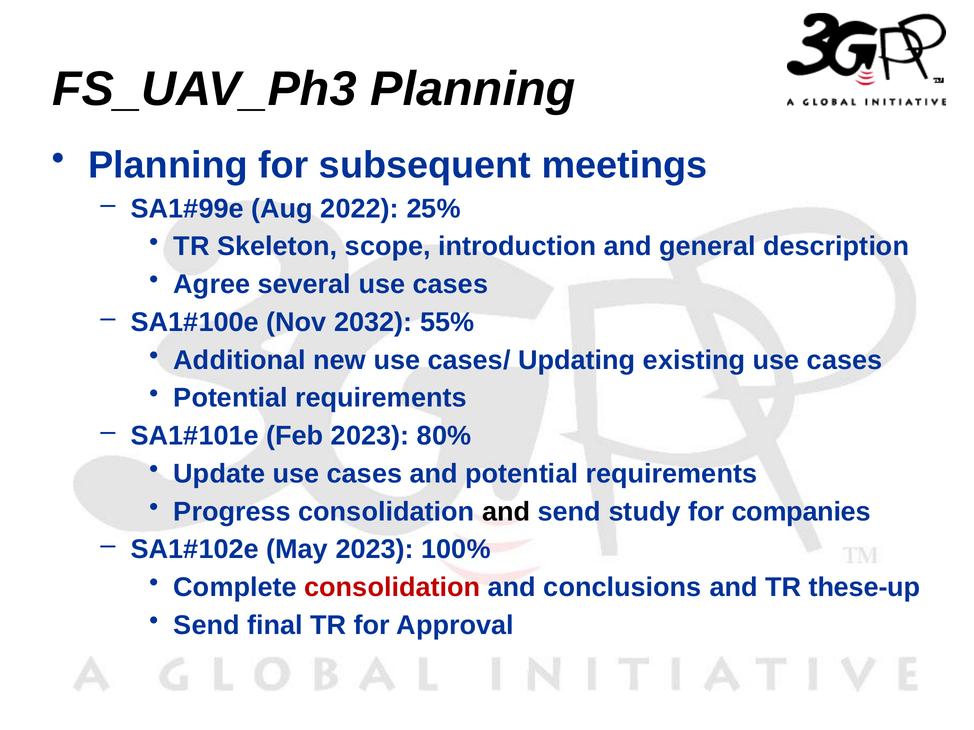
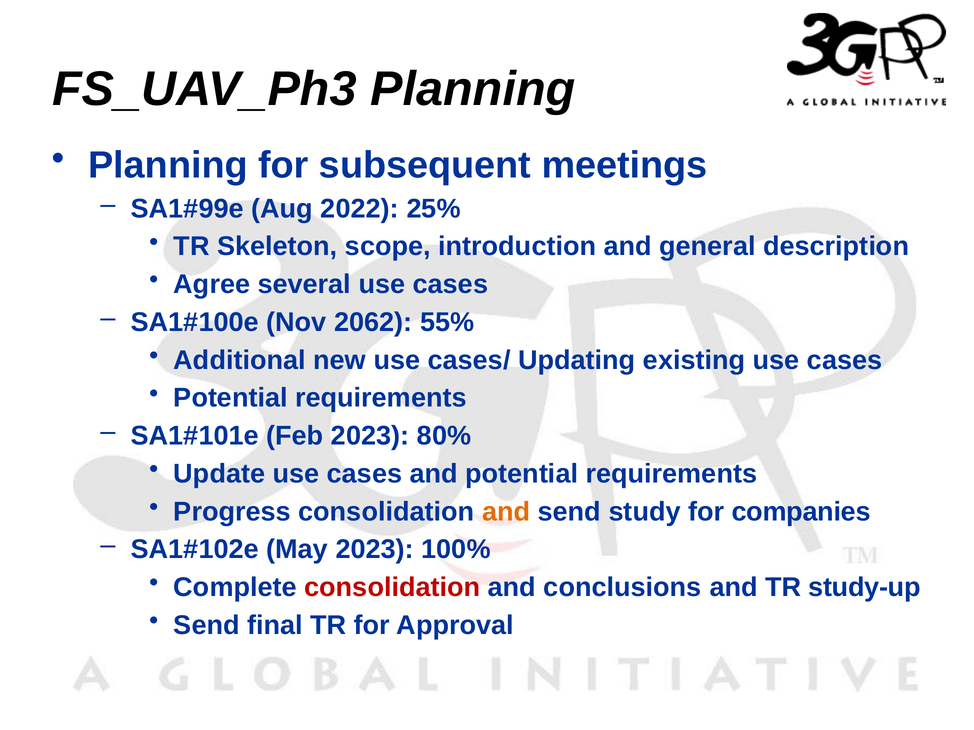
2032: 2032 -> 2062 (373, 322)
and colour: black -> orange (506, 512)
these-up: these-up -> study-up (865, 588)
